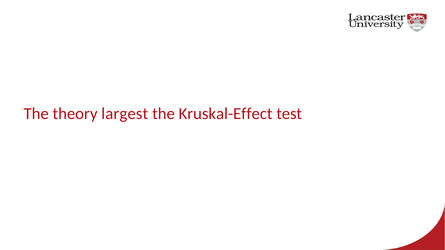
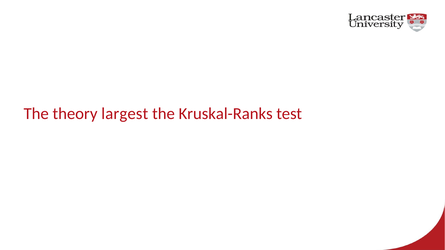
Kruskal-Effect: Kruskal-Effect -> Kruskal-Ranks (226, 114)
